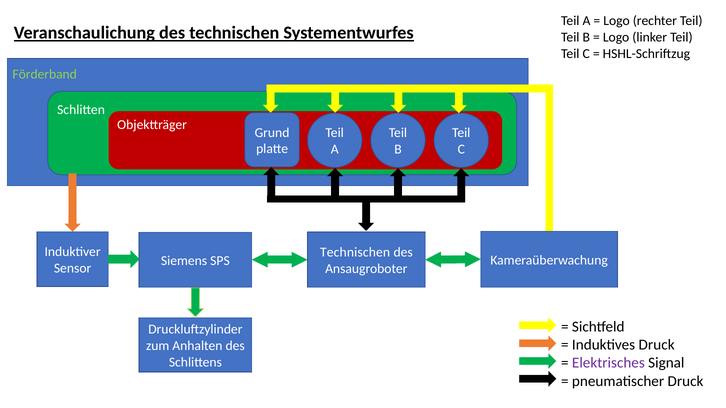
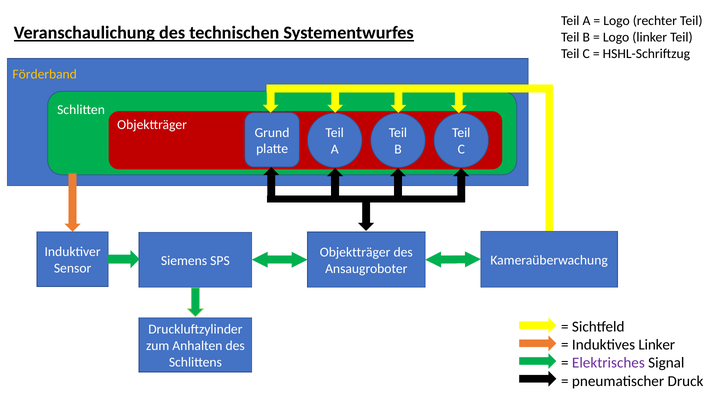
Förderband colour: light green -> yellow (45, 74)
Technischen: Technischen -> Objektträger (355, 253)
Induktives Druck: Druck -> Linker (657, 345)
